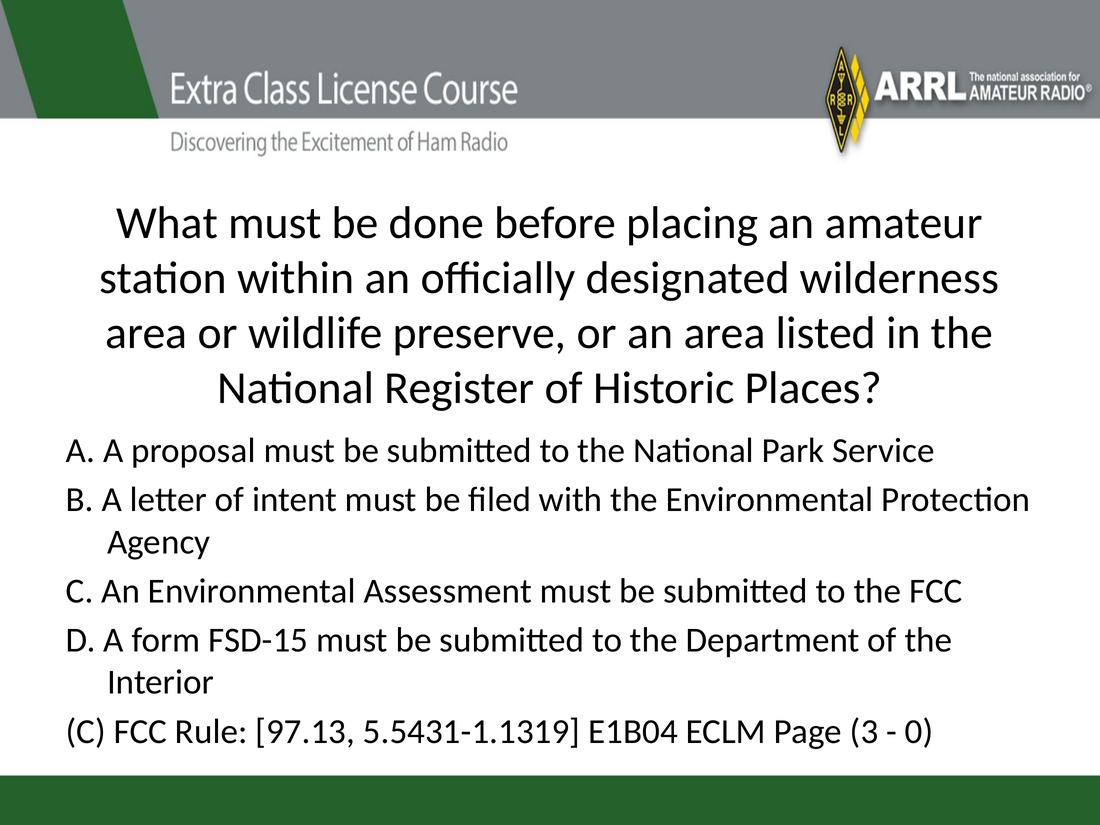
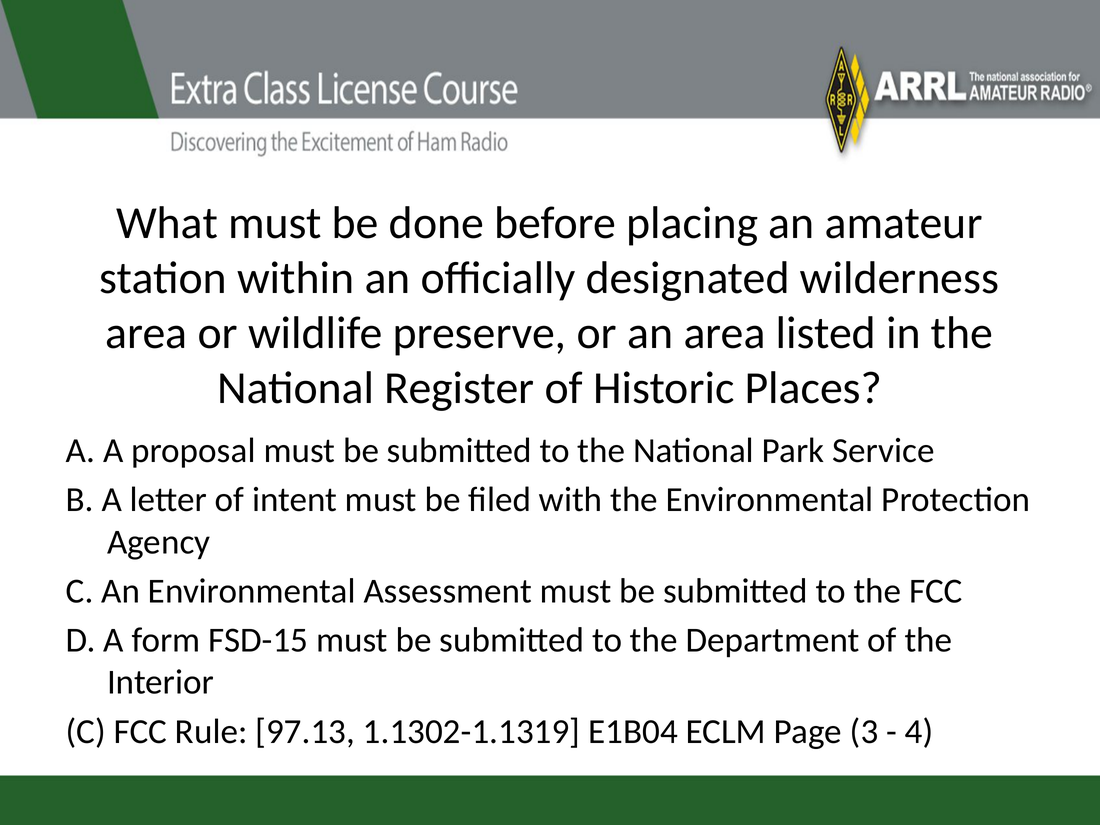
5.5431-1.1319: 5.5431-1.1319 -> 1.1302-1.1319 (472, 732)
0: 0 -> 4 (919, 732)
